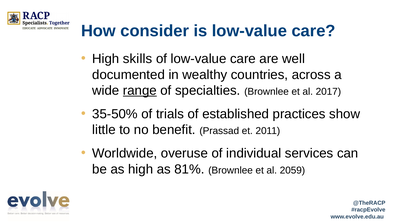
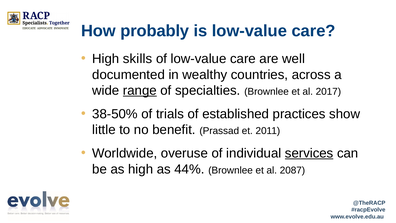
consider: consider -> probably (155, 31)
35-50%: 35-50% -> 38-50% (115, 114)
services underline: none -> present (309, 153)
81%: 81% -> 44% (189, 169)
2059: 2059 -> 2087 (292, 170)
